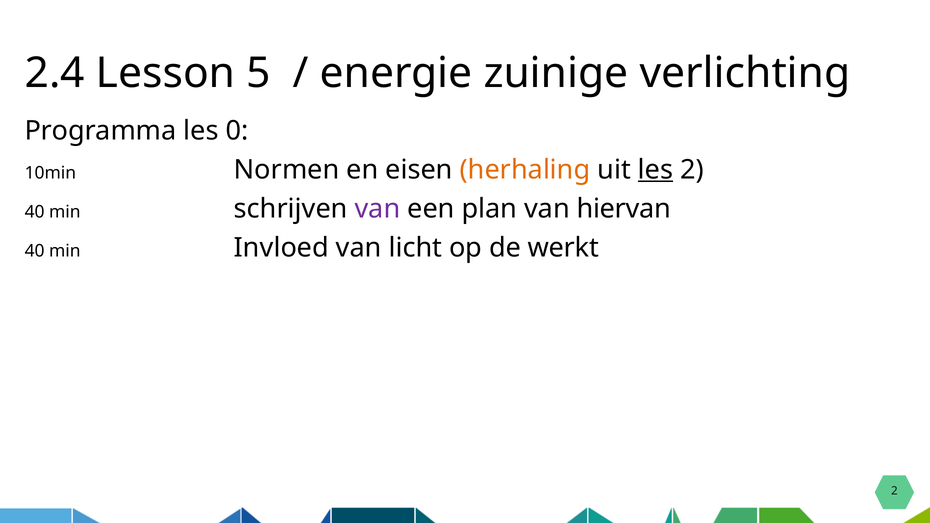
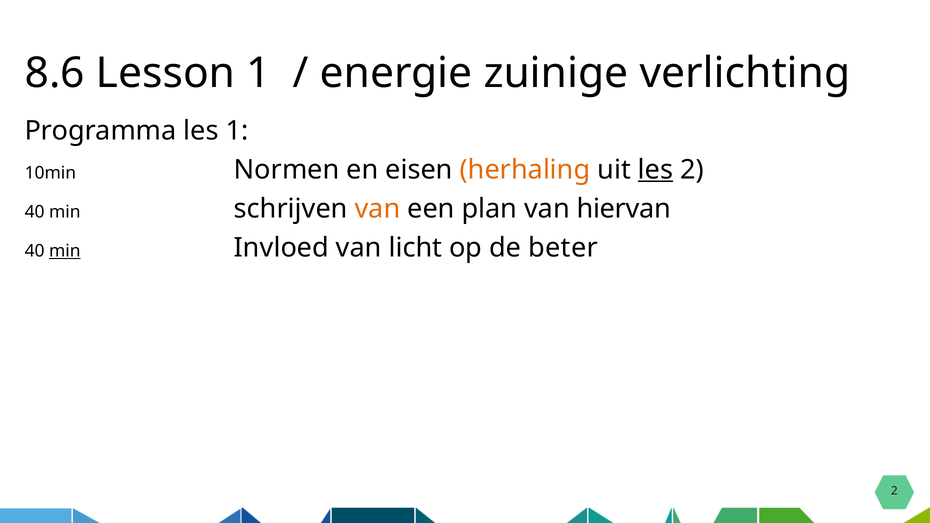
2.4: 2.4 -> 8.6 (55, 73)
Lesson 5: 5 -> 1 (258, 73)
les 0: 0 -> 1 (237, 131)
van colour: purple -> orange (377, 209)
min underline: none -> present (65, 251)
werkt: werkt -> beter (563, 248)
